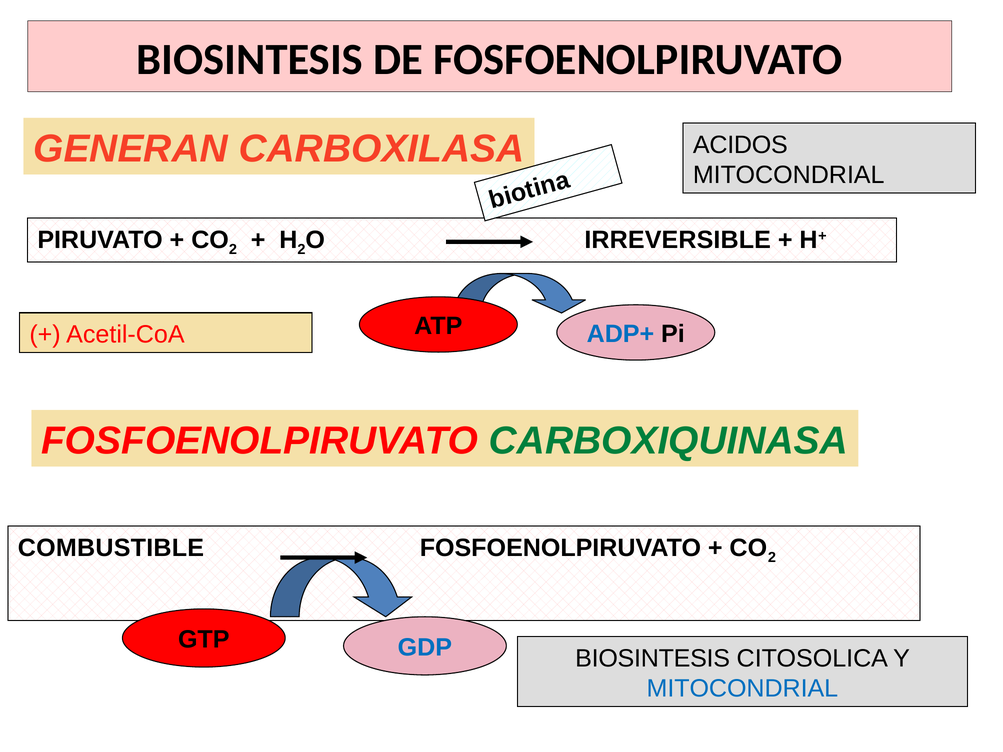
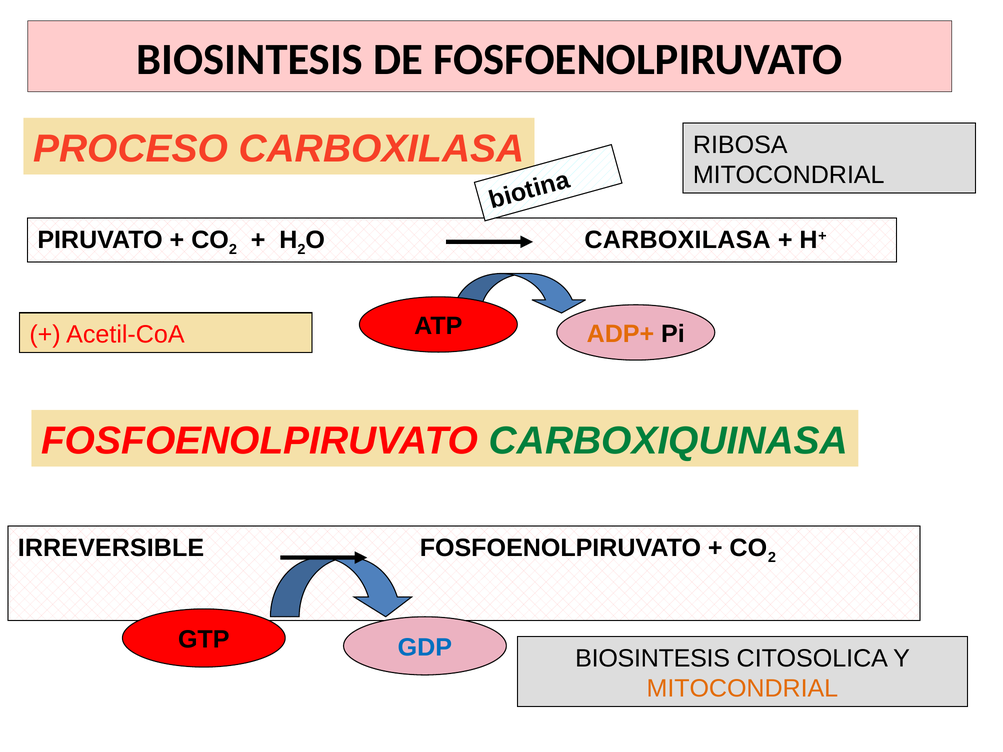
GENERAN: GENERAN -> PROCESO (131, 149)
ACIDOS: ACIDOS -> RIBOSA (740, 145)
IRREVERSIBLE: IRREVERSIBLE -> CARBOXILASA (678, 240)
ADP+ colour: blue -> orange (620, 334)
COMBUSTIBLE: COMBUSTIBLE -> IRREVERSIBLE (111, 548)
MITOCONDRIAL colour: blue -> orange (742, 689)
